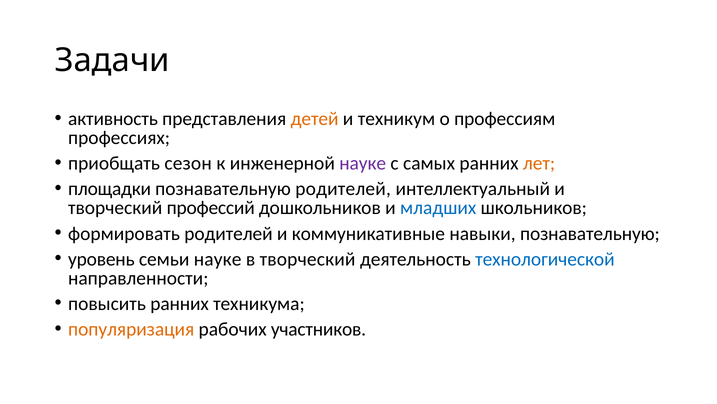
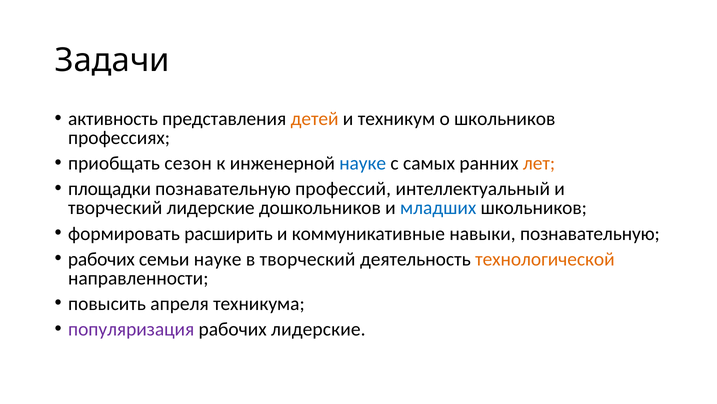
о профессиям: профессиям -> школьников (505, 119)
науке colour: purple -> blue (363, 163)
познавательную родителей: родителей -> профессий (343, 189)
творческий профессий: профессий -> лидерские (211, 208)
формировать родителей: родителей -> расширить (229, 233)
уровень: уровень -> рабочих (101, 259)
технологической colour: blue -> orange (545, 259)
повысить ранних: ранних -> апреля (180, 303)
популяризация colour: orange -> purple (131, 329)
рабочих участников: участников -> лидерские (318, 329)
